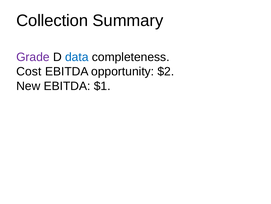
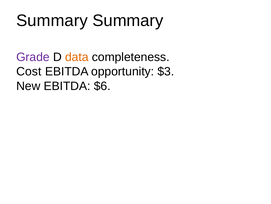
Collection: Collection -> Summary (52, 21)
data colour: blue -> orange (77, 57)
$2: $2 -> $3 (166, 71)
$1: $1 -> $6 (102, 86)
